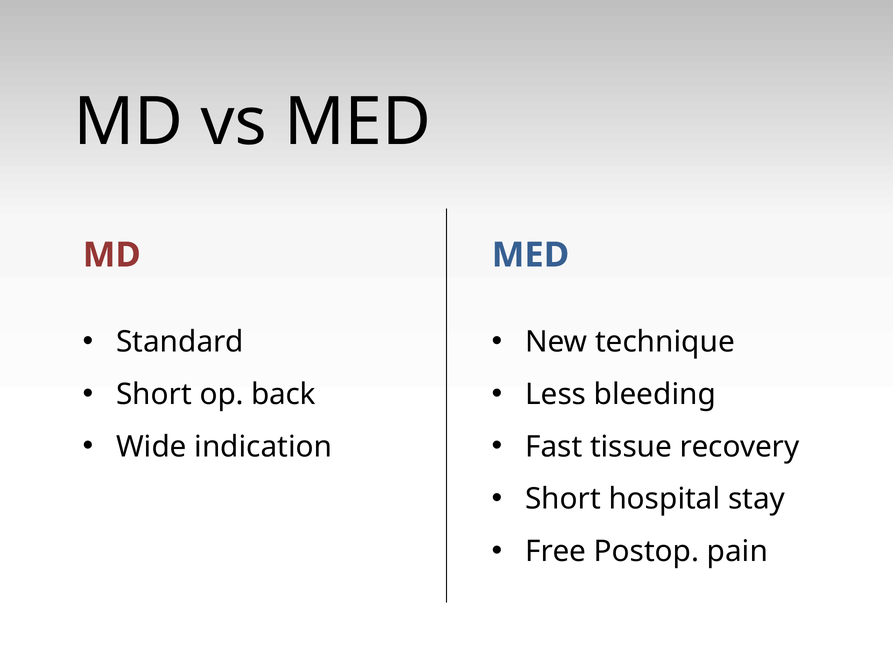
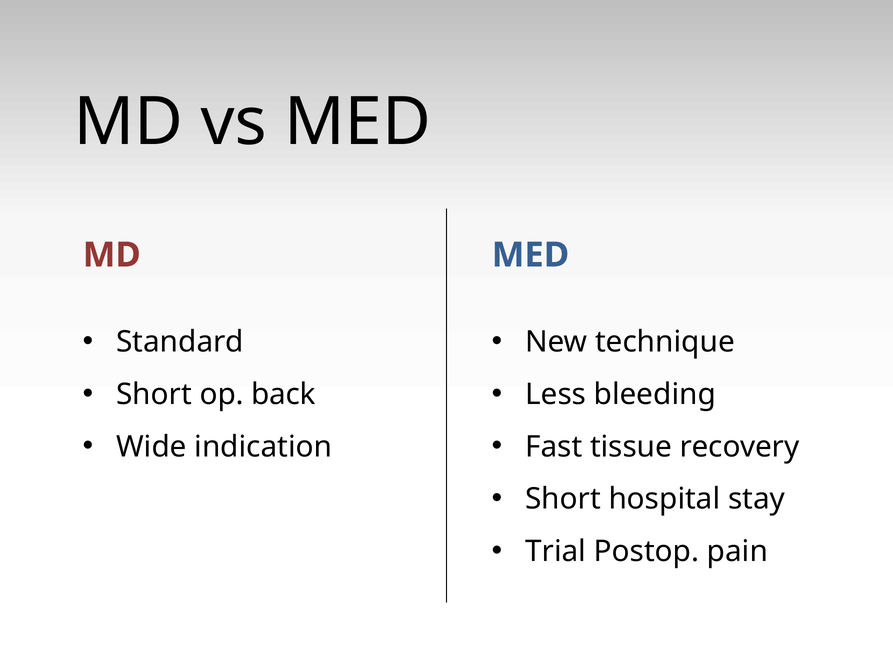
Free: Free -> Trial (556, 551)
